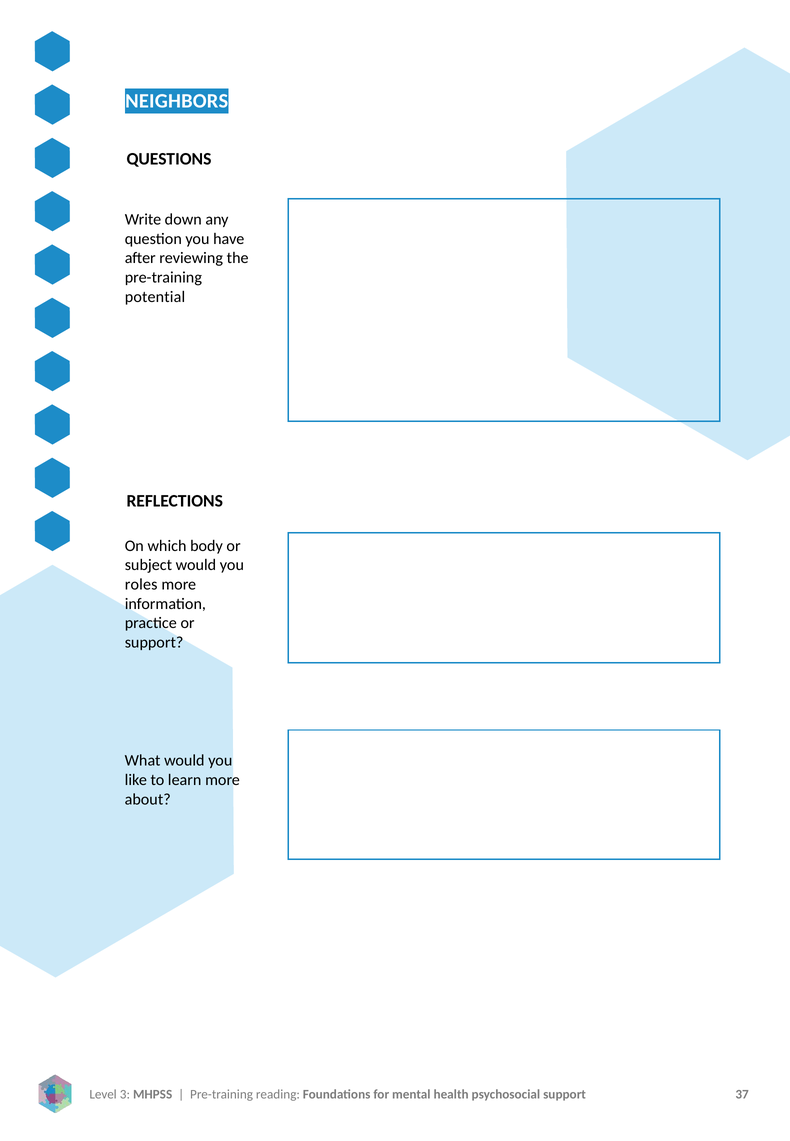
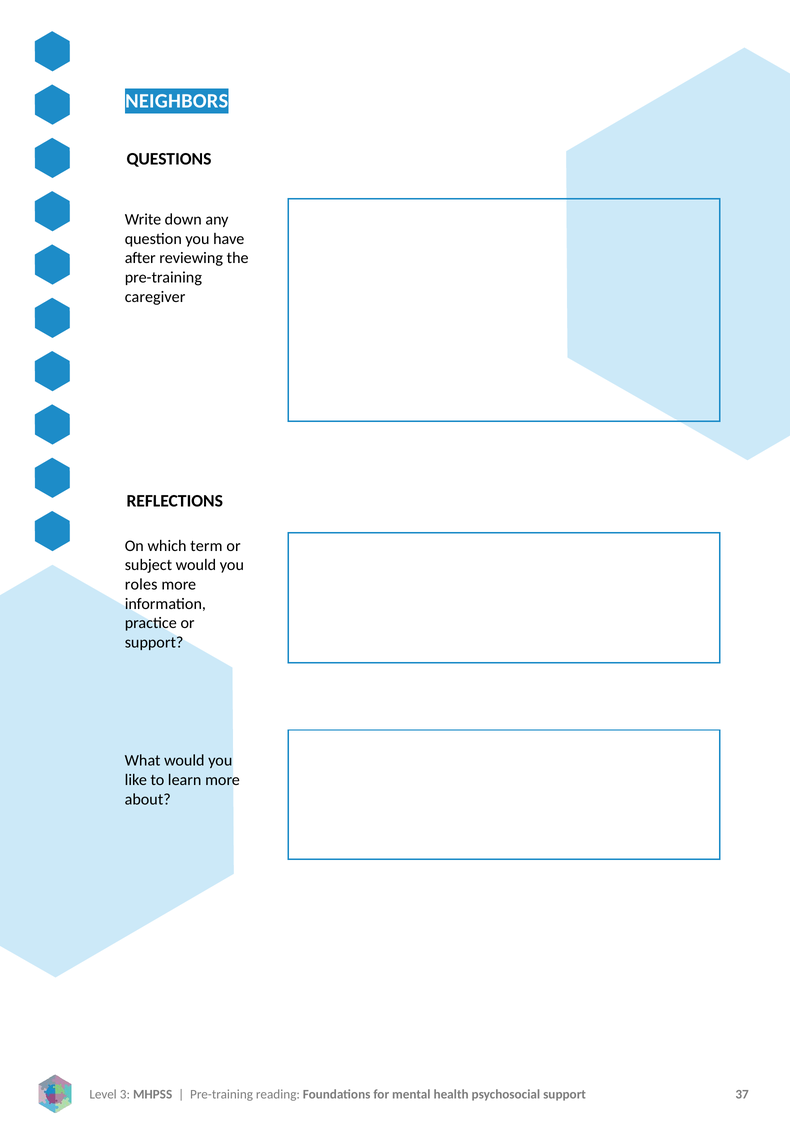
potential: potential -> caregiver (155, 297)
body: body -> term (206, 546)
